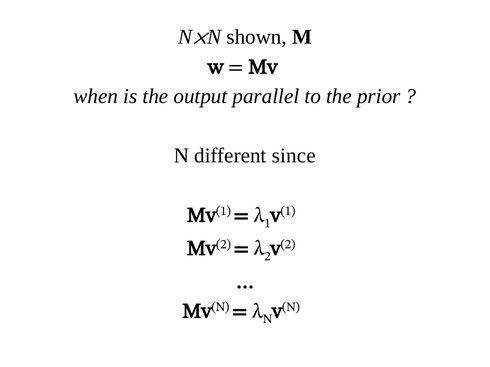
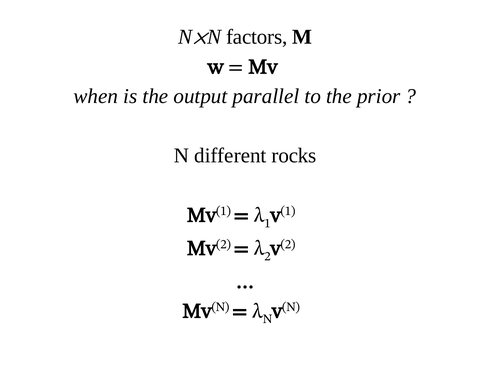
shown: shown -> factors (257, 37)
since: since -> rocks (294, 156)
